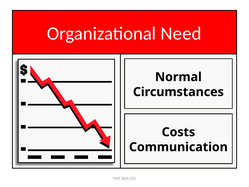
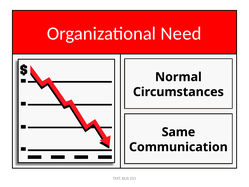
Costs: Costs -> Same (178, 132)
